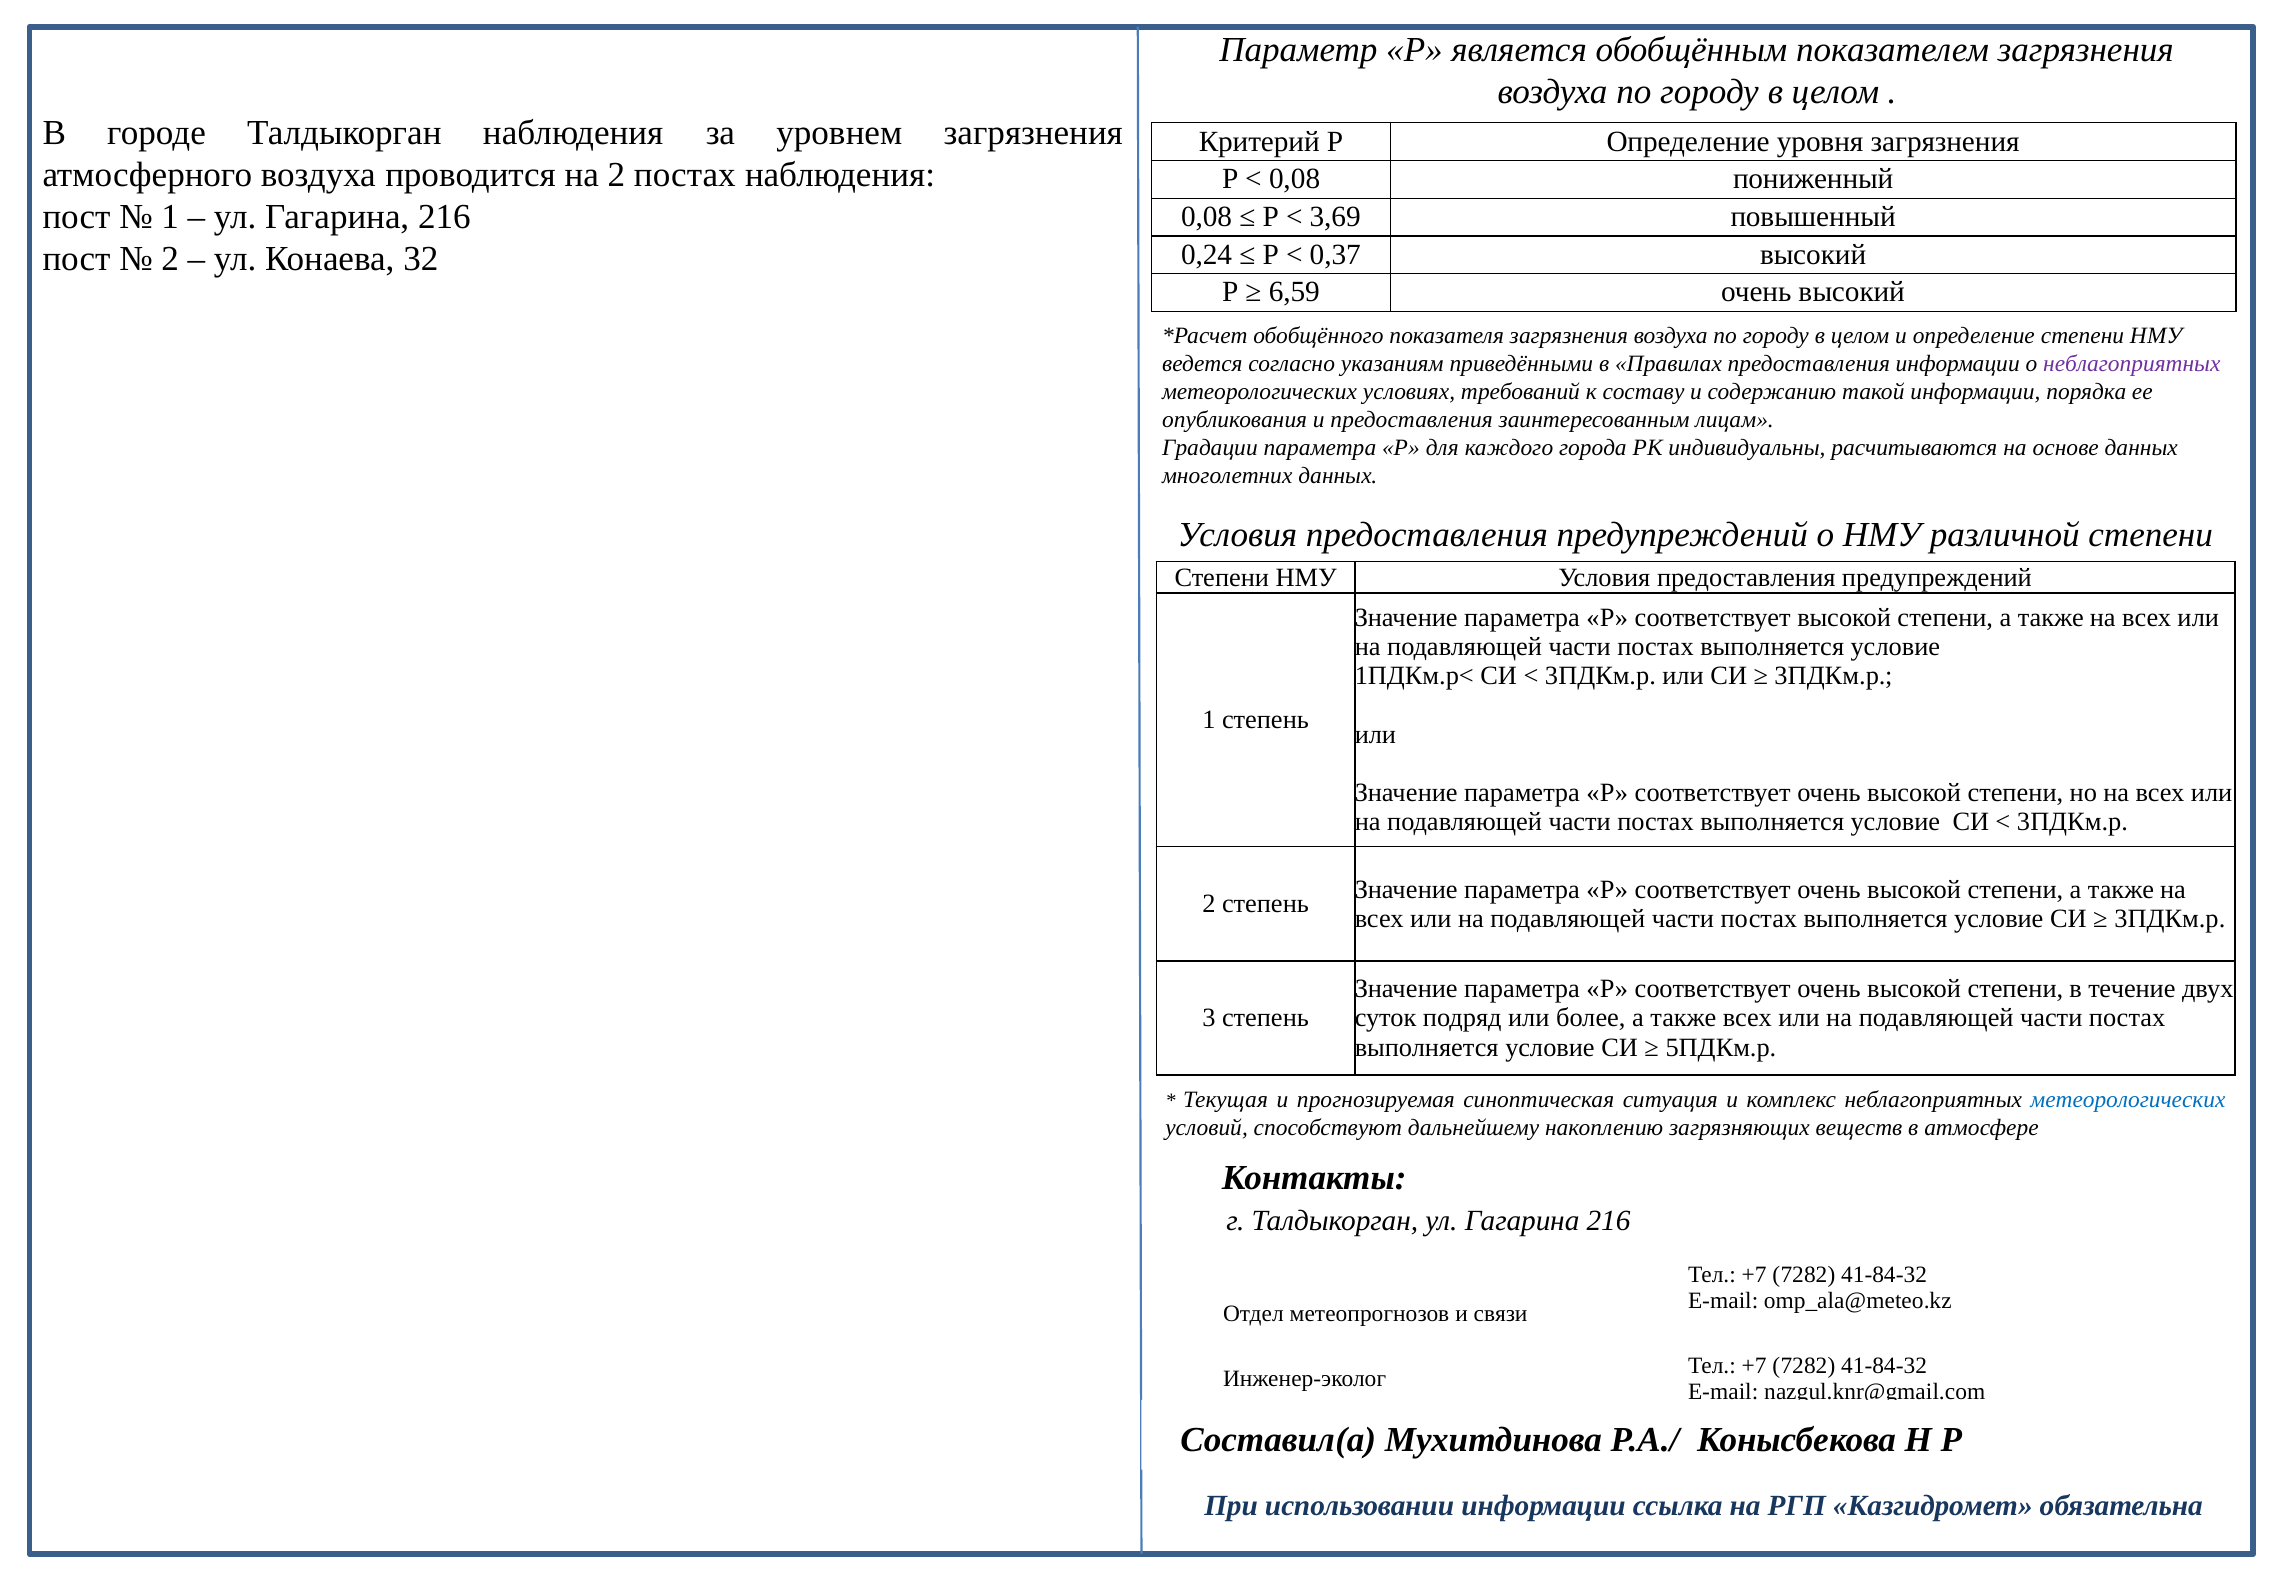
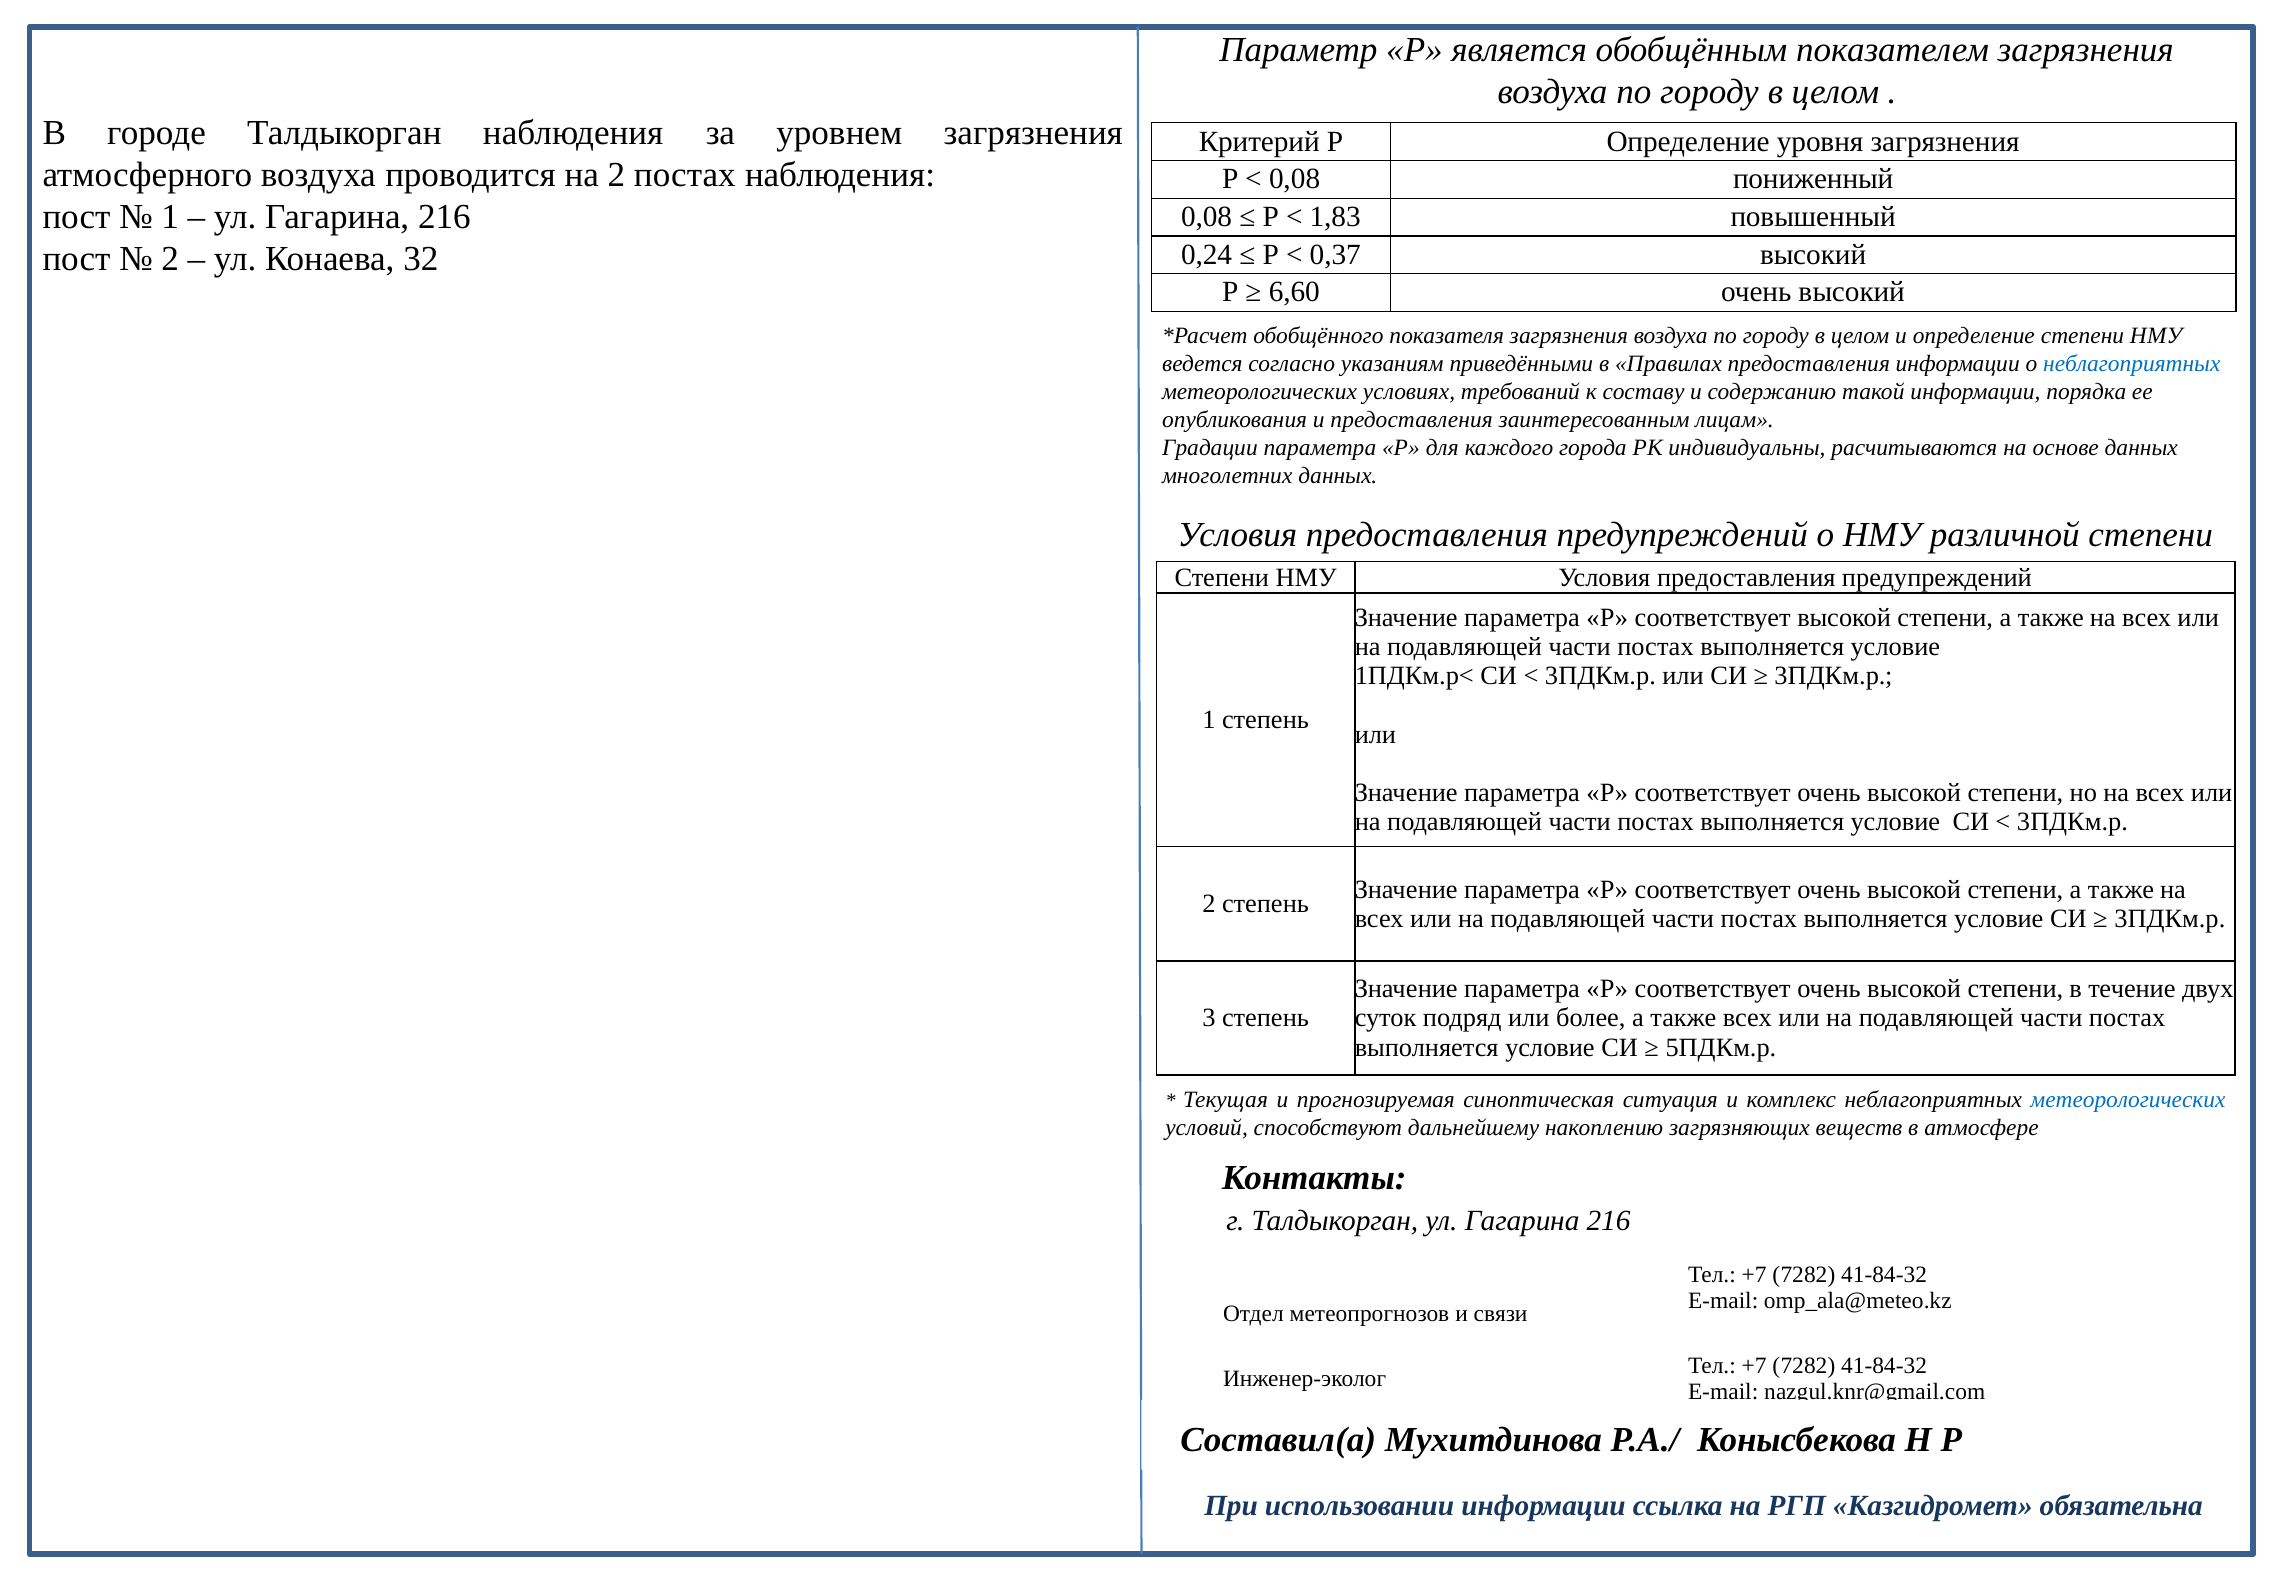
3,69: 3,69 -> 1,83 (1335, 217)
6,59: 6,59 -> 6,60 (1294, 292)
неблагоприятных colour: purple -> blue (2132, 363)
